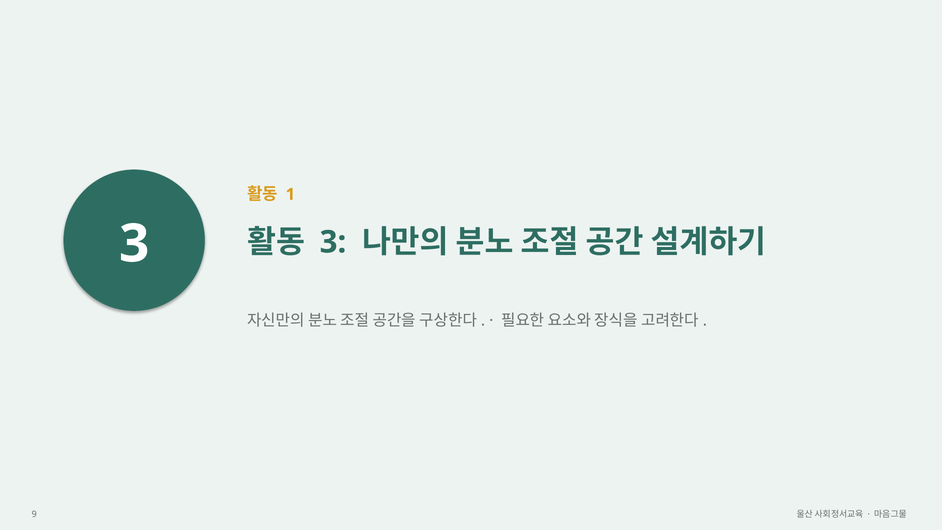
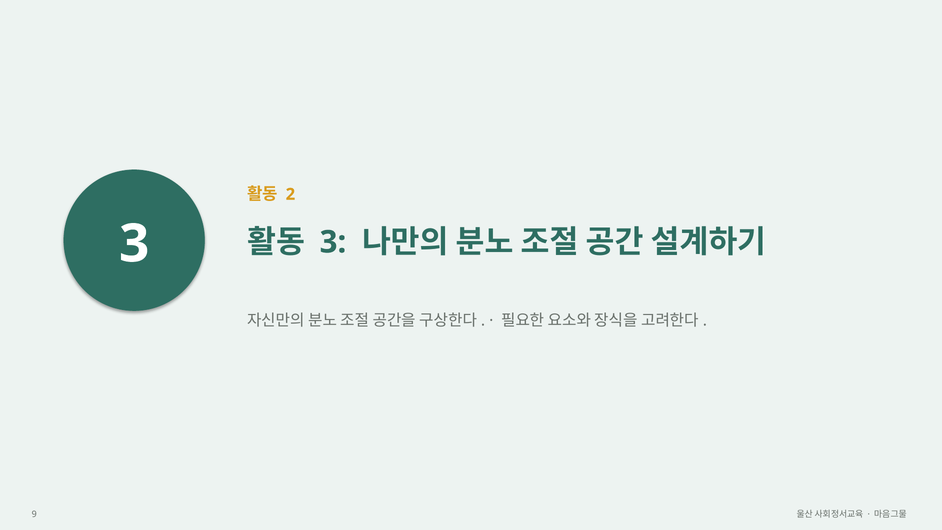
1: 1 -> 2 (290, 194)
